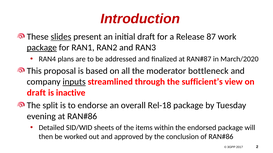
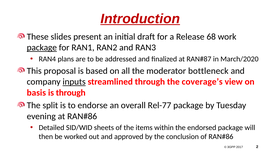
Introduction underline: none -> present (140, 19)
slides underline: present -> none (61, 37)
87: 87 -> 68 (211, 37)
sufficient’s: sufficient’s -> coverage’s (202, 82)
draft: draft -> basis (36, 93)
is inactive: inactive -> through (71, 93)
Rel-18: Rel-18 -> Rel-77 (160, 106)
